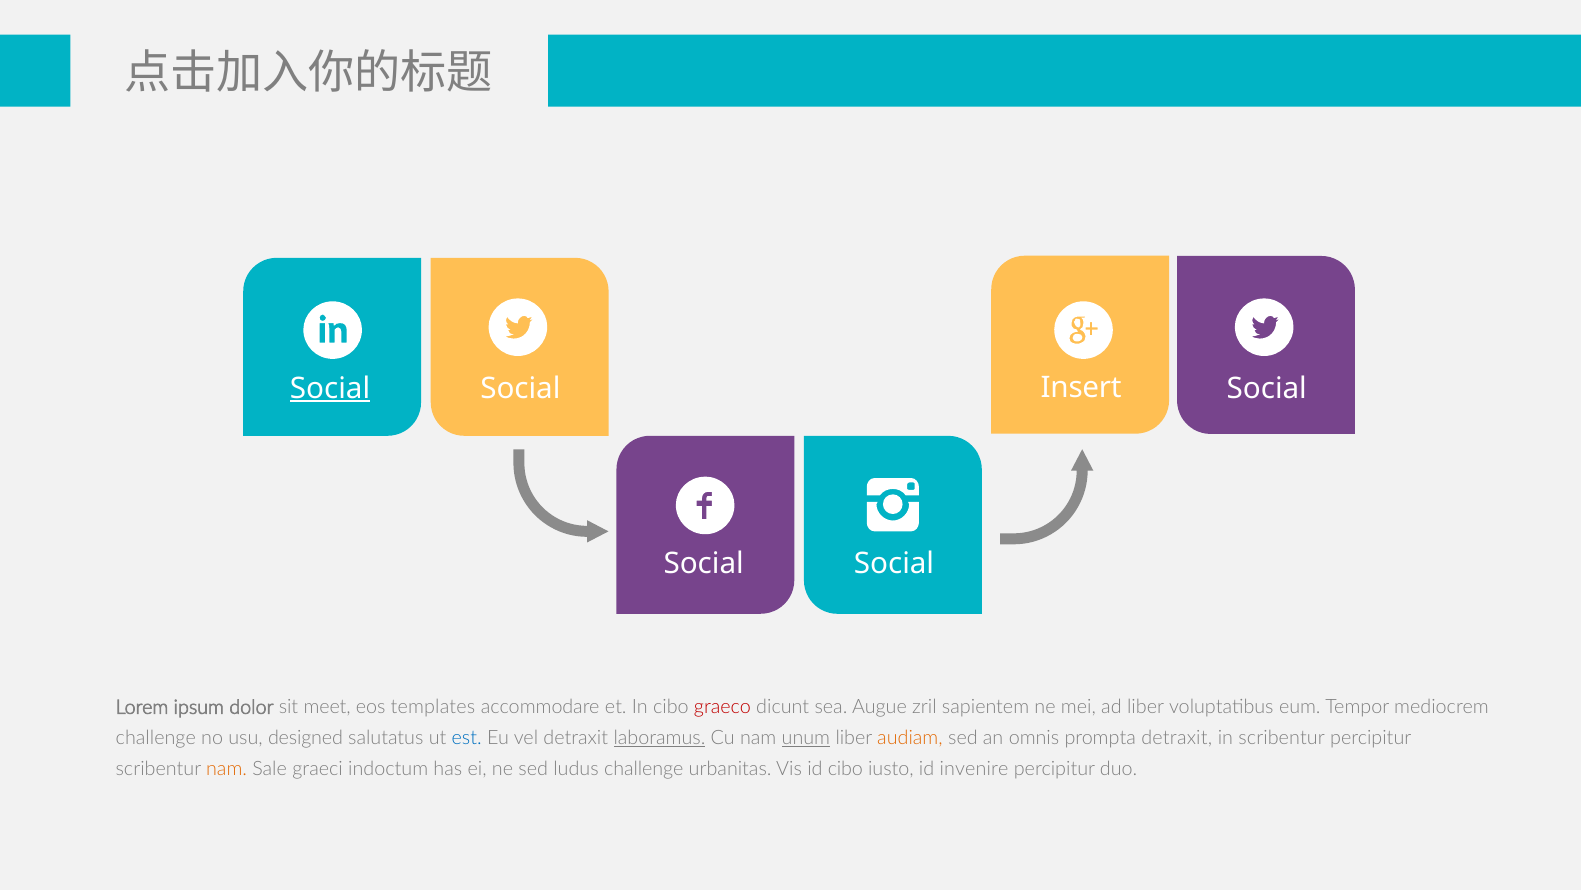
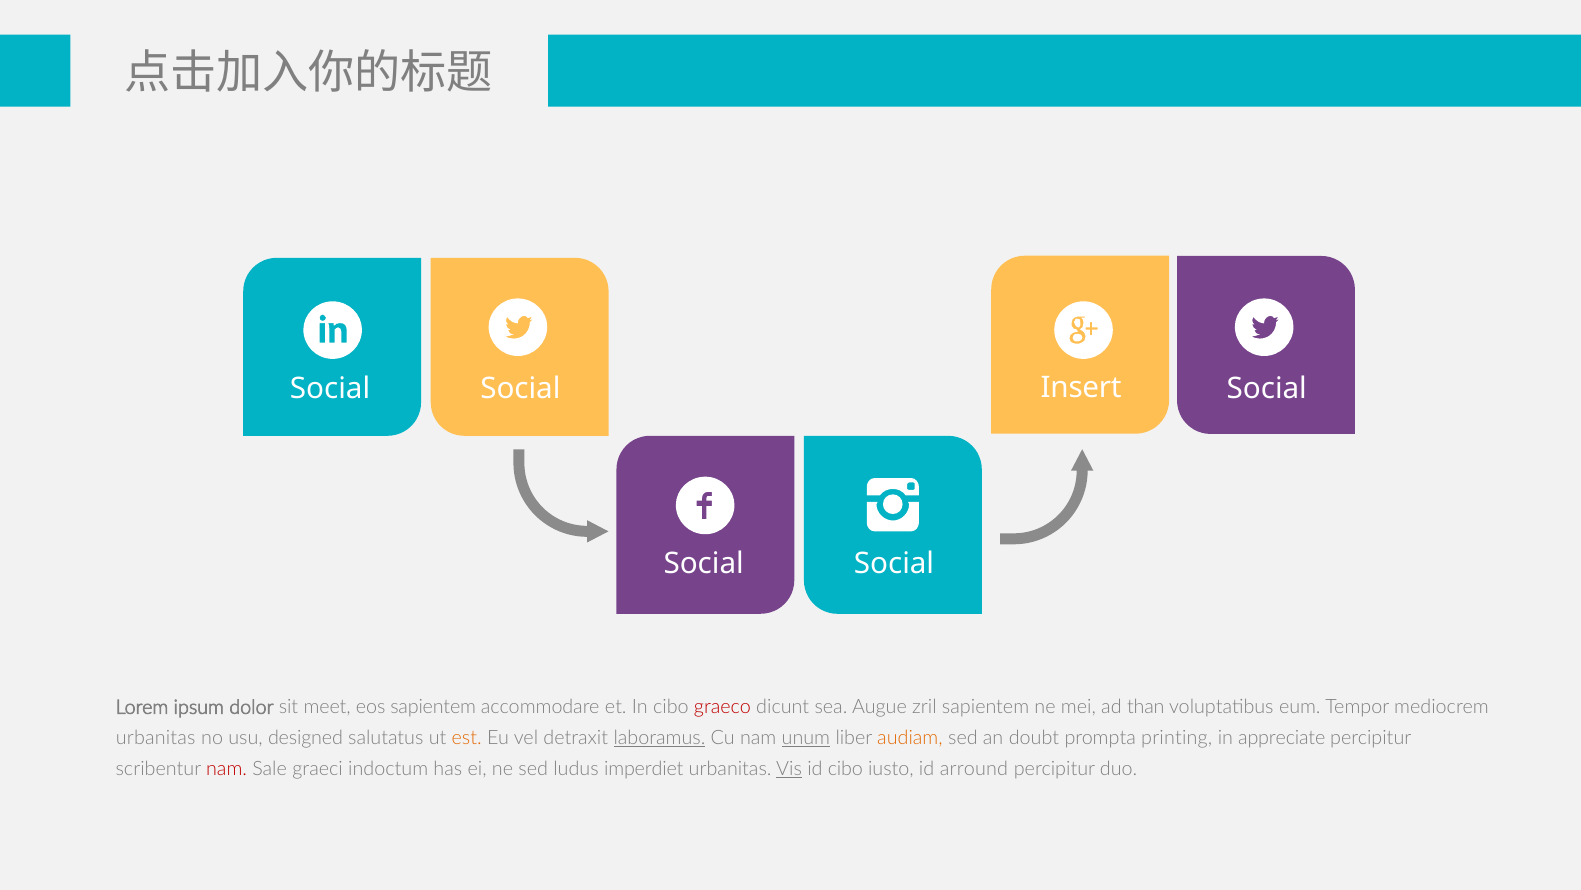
Social underline: present -> none (330, 388)
eos templates: templates -> sapientem (433, 707)
ad liber: liber -> than (1146, 707)
challenge: challenge -> urbanitas (156, 738)
est colour: blue -> orange (467, 738)
omnis: omnis -> doubt (1034, 738)
prompta detraxit: detraxit -> printing (1177, 738)
in scribentur: scribentur -> appreciate (1282, 738)
nam colour: orange -> red (227, 769)
ludus challenge: challenge -> imperdiet (644, 769)
Vis underline: none -> present (789, 769)
invenire: invenire -> arround (974, 769)
